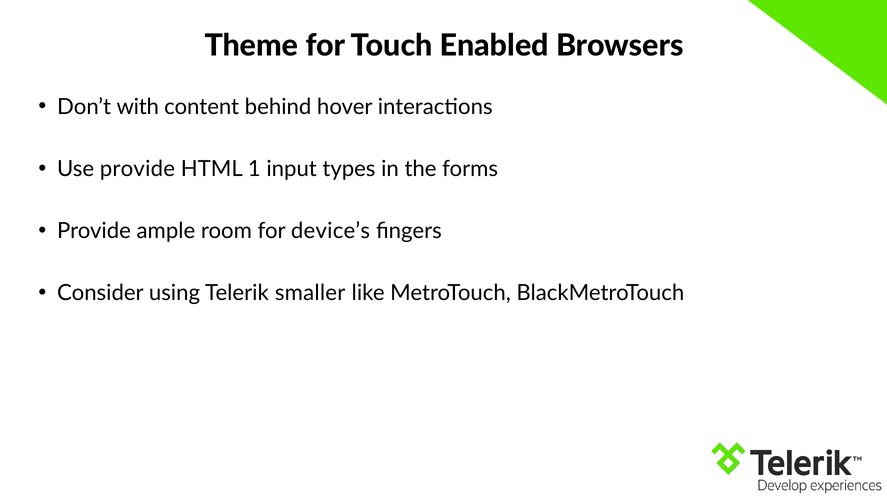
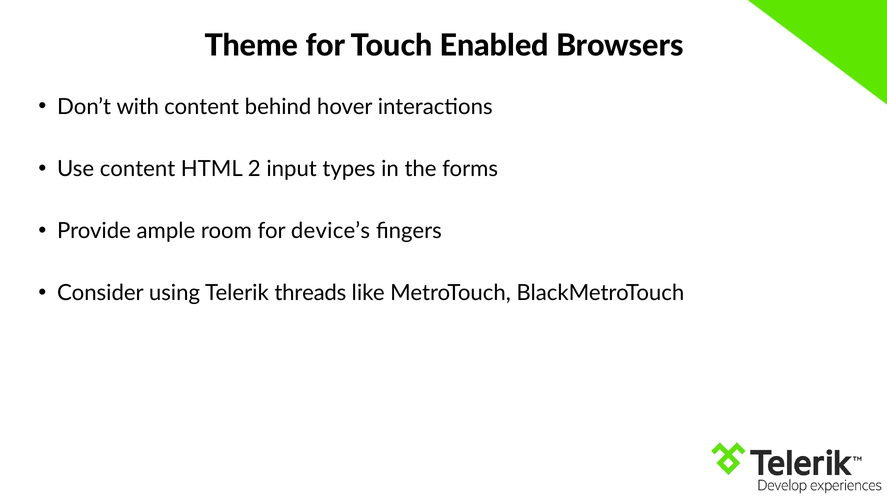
Use provide: provide -> content (138, 169)
1: 1 -> 2 (254, 169)
smaller: smaller -> threads (310, 293)
